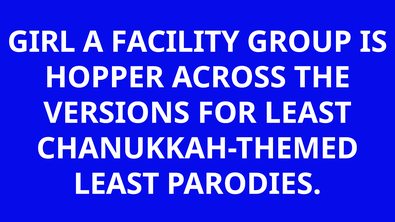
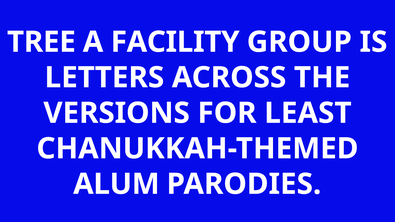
GIRL: GIRL -> TREE (41, 42)
HOPPER: HOPPER -> LETTERS (104, 78)
LEAST: LEAST -> ALUM (116, 184)
